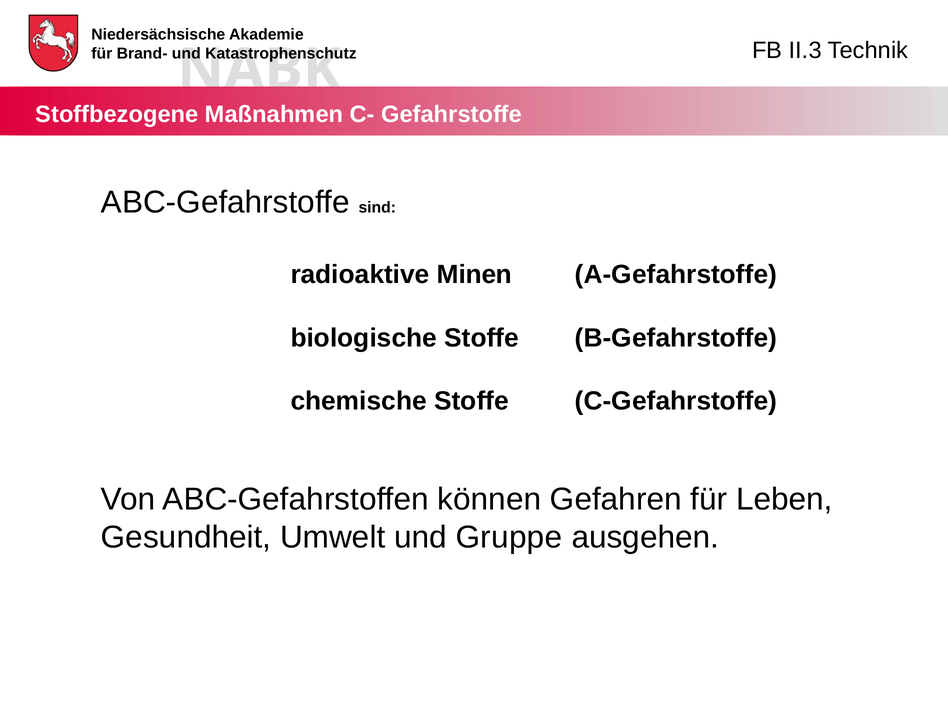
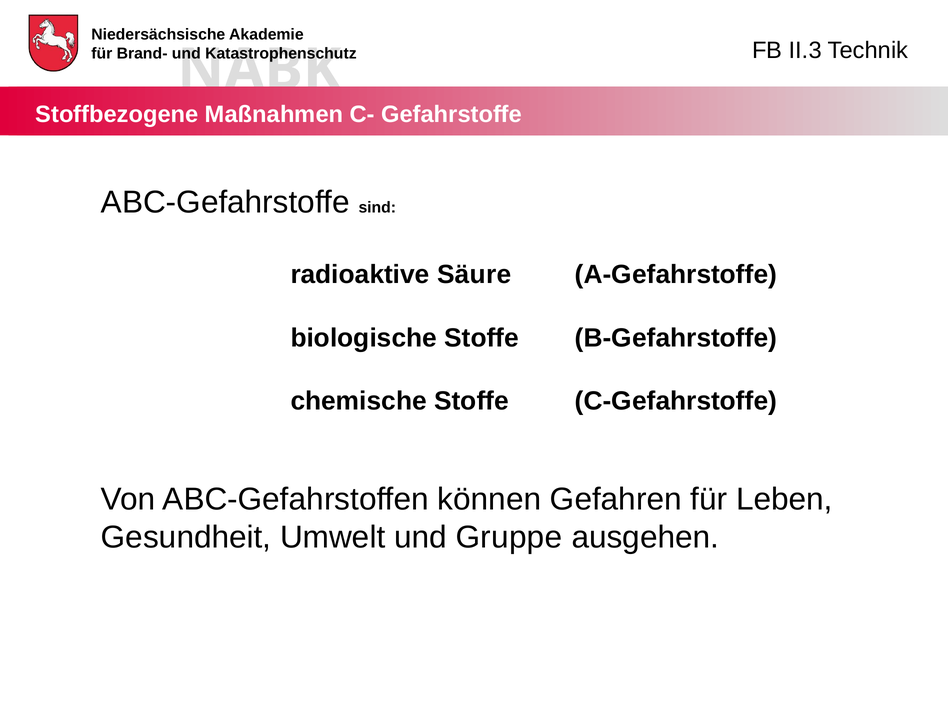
Minen: Minen -> Säure (474, 275)
